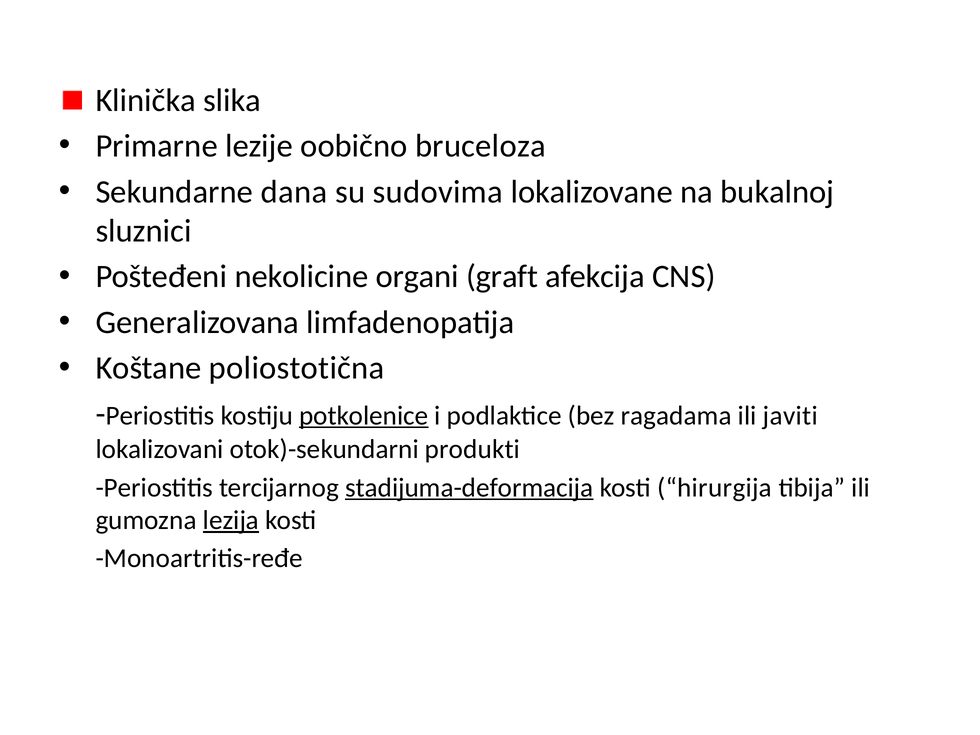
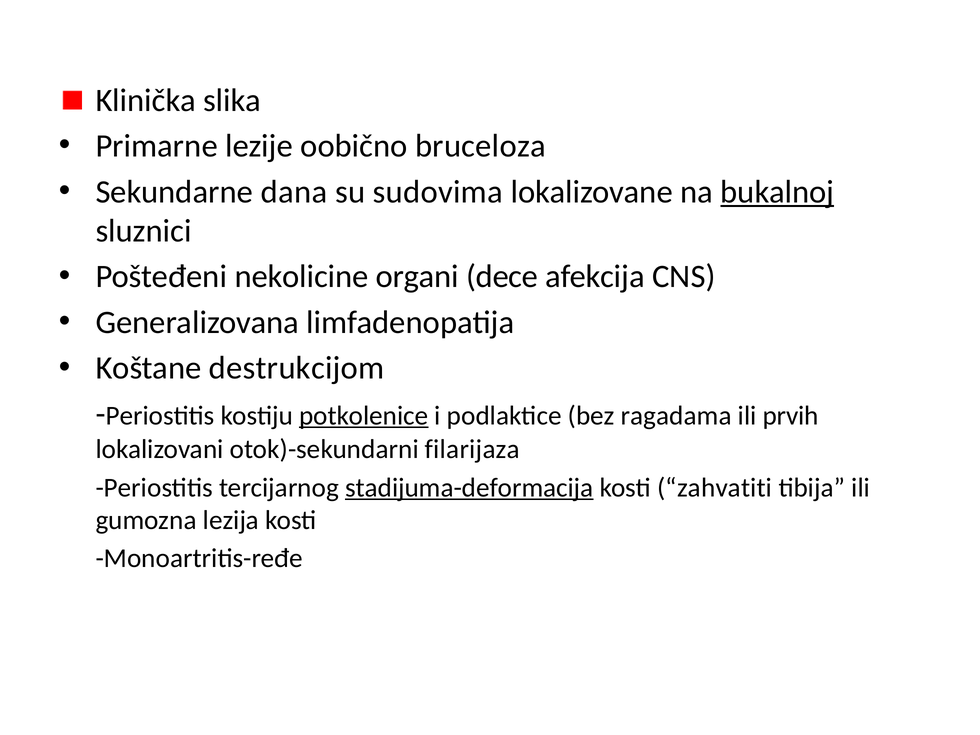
bukalnoj underline: none -> present (777, 192)
graft: graft -> dece (502, 277)
poliostotična: poliostotična -> destrukcijom (297, 368)
javiti: javiti -> prvih (791, 416)
produkti: produkti -> filarijaza (472, 449)
hirurgija: hirurgija -> zahvatiti (715, 488)
lezija underline: present -> none (231, 520)
